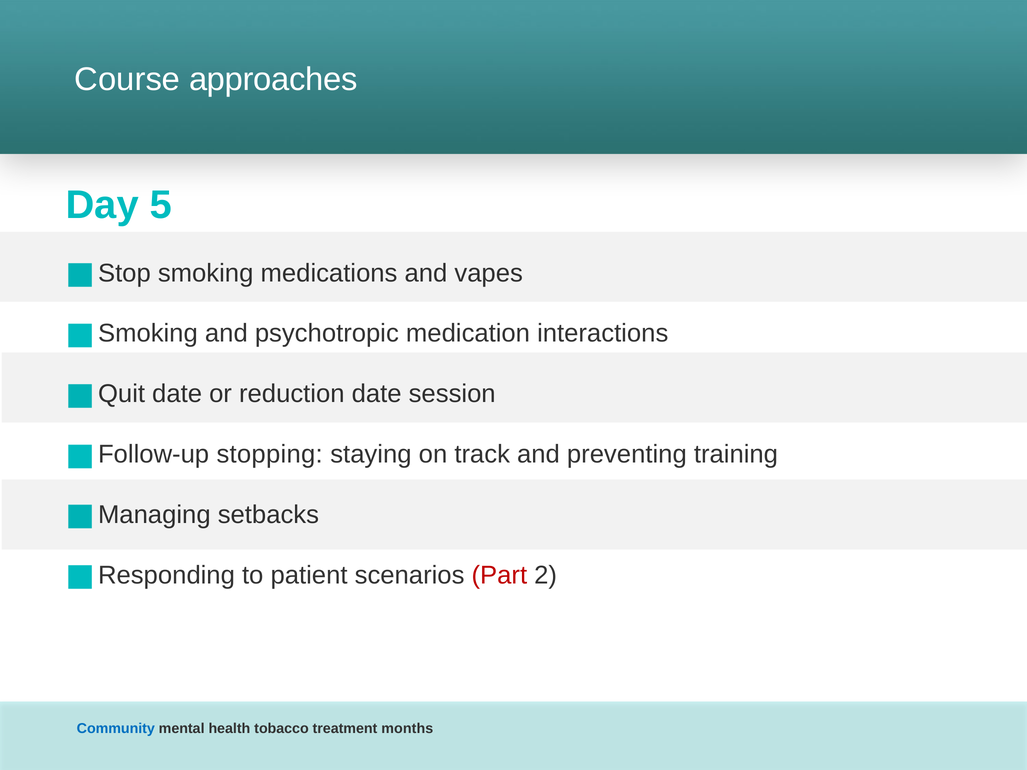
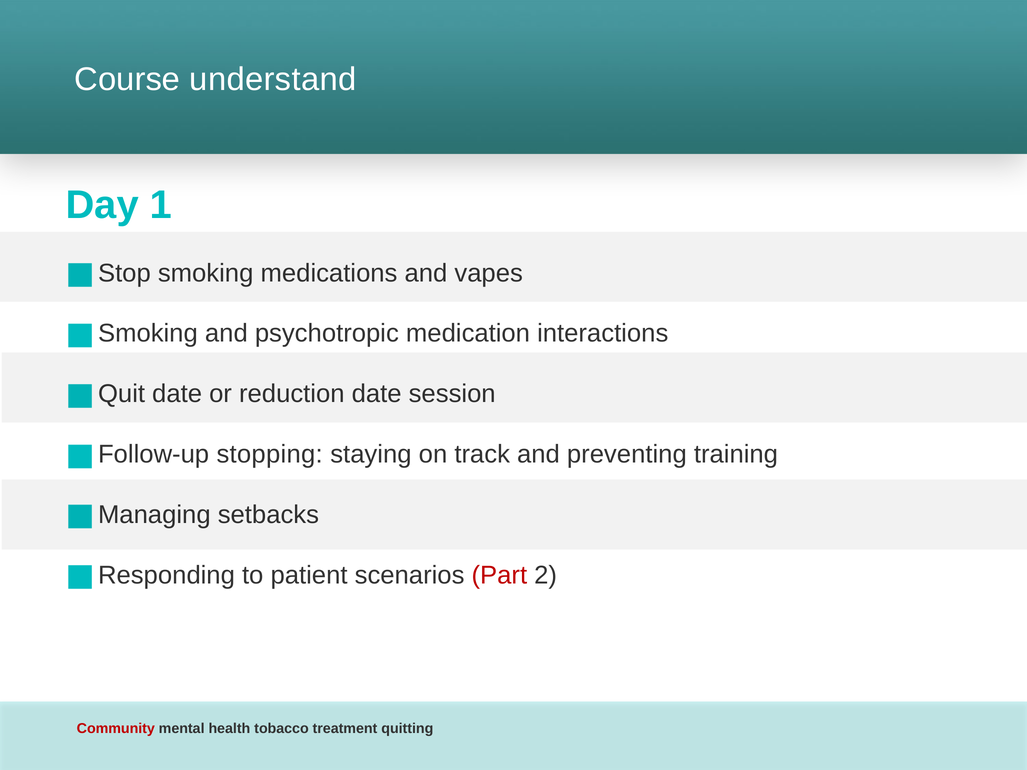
approaches: approaches -> understand (273, 79)
5: 5 -> 1 (161, 205)
Community colour: blue -> red (116, 729)
months: months -> quitting (407, 729)
